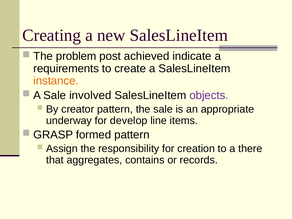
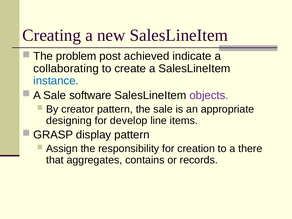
requirements: requirements -> collaborating (66, 68)
instance colour: orange -> blue (56, 81)
involved: involved -> software (90, 95)
underway: underway -> designing (69, 121)
formed: formed -> display (94, 135)
